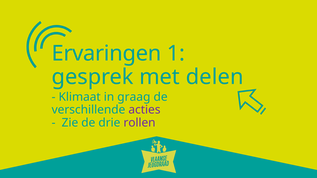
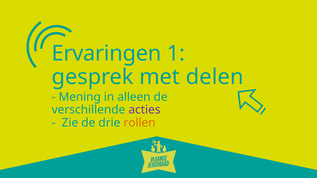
Klimaat: Klimaat -> Mening (80, 97)
graag: graag -> alleen (134, 97)
rollen colour: purple -> orange (139, 123)
